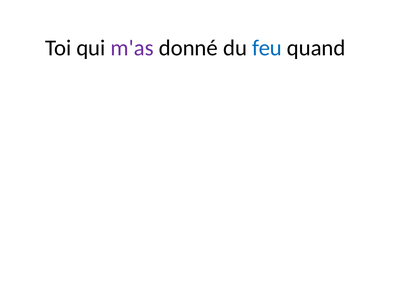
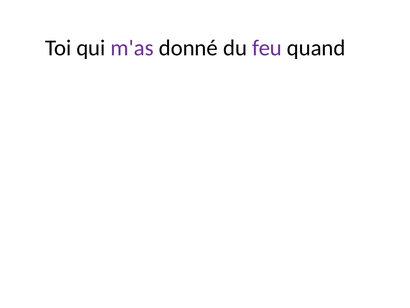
feu colour: blue -> purple (267, 48)
